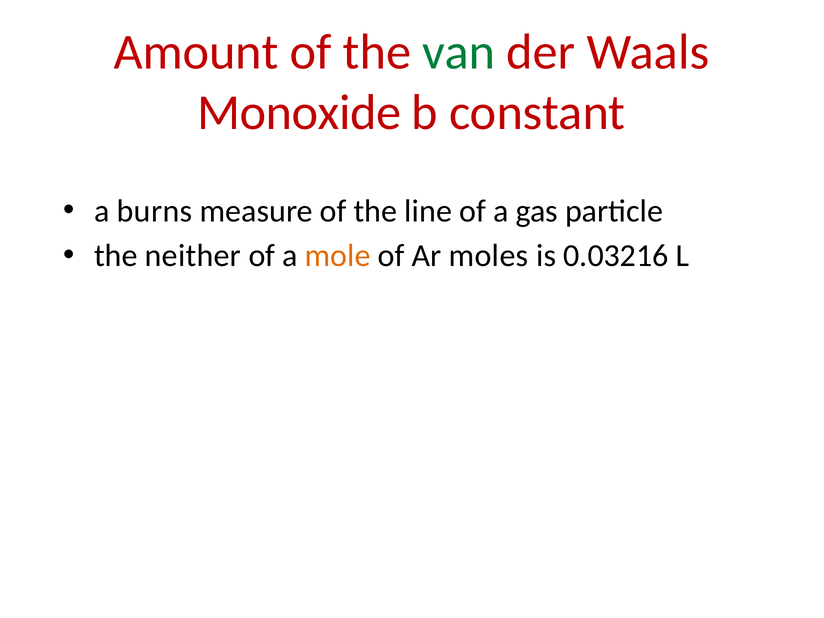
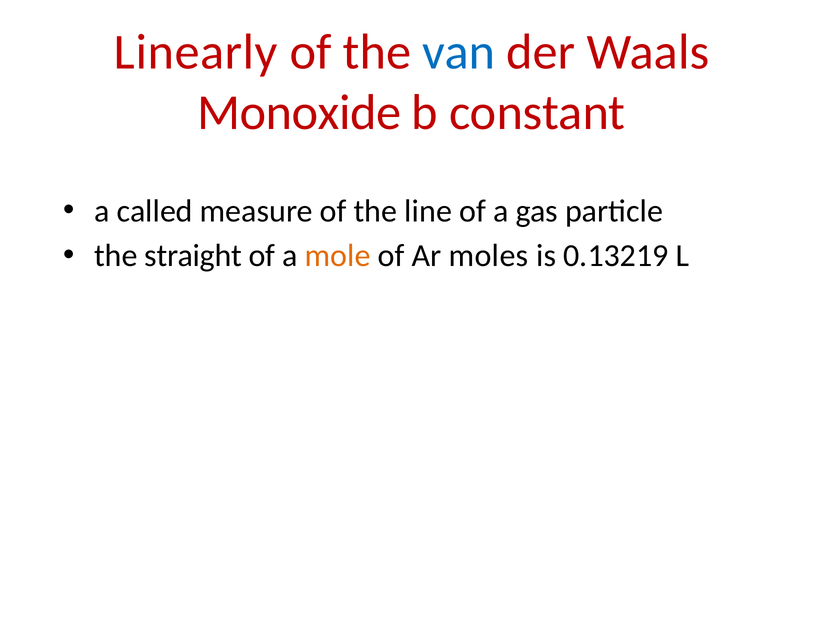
Amount: Amount -> Linearly (196, 52)
van colour: green -> blue (459, 52)
burns: burns -> called (155, 211)
neither: neither -> straight (193, 256)
0.03216: 0.03216 -> 0.13219 (616, 256)
